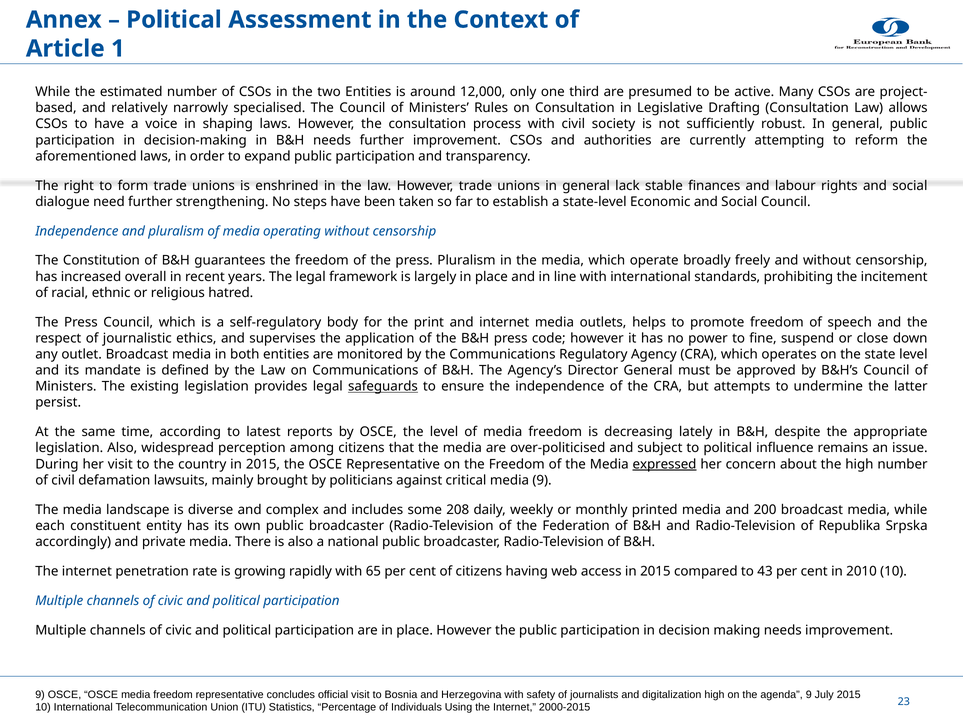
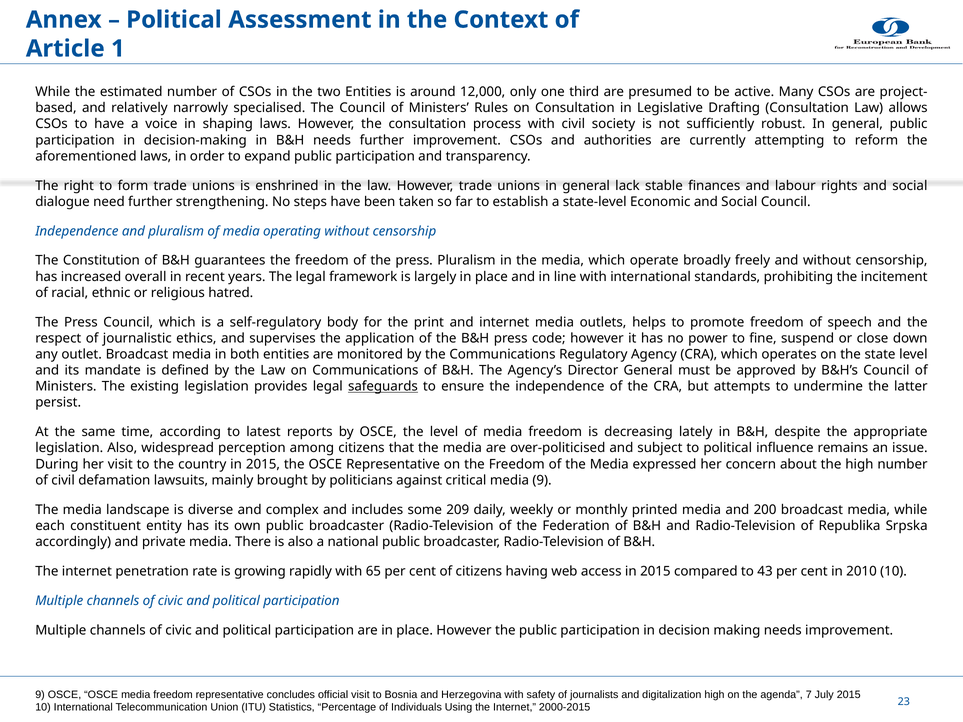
expressed underline: present -> none (665, 464)
208: 208 -> 209 (458, 510)
agenda 9: 9 -> 7 (809, 695)
